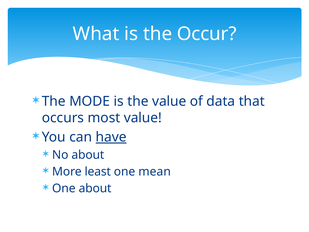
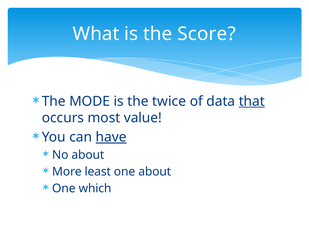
Occur: Occur -> Score (206, 34)
the value: value -> twice (169, 101)
that underline: none -> present (252, 101)
one mean: mean -> about (155, 171)
One about: about -> which (95, 188)
